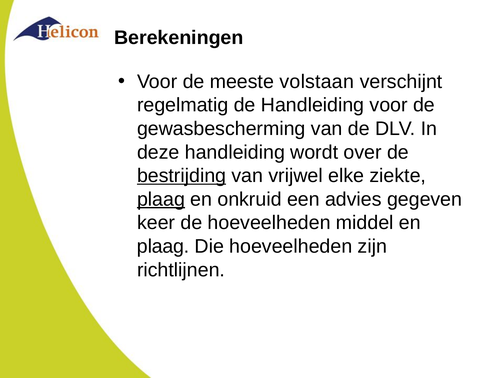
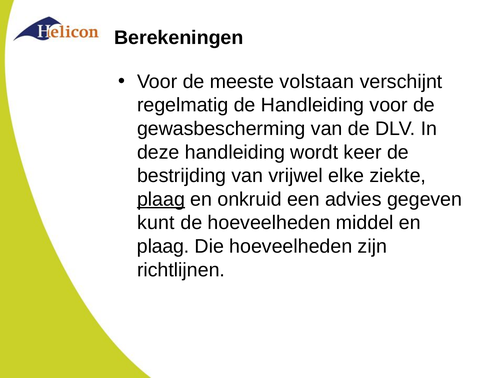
over: over -> keer (363, 152)
bestrijding underline: present -> none (182, 176)
keer: keer -> kunt (156, 223)
